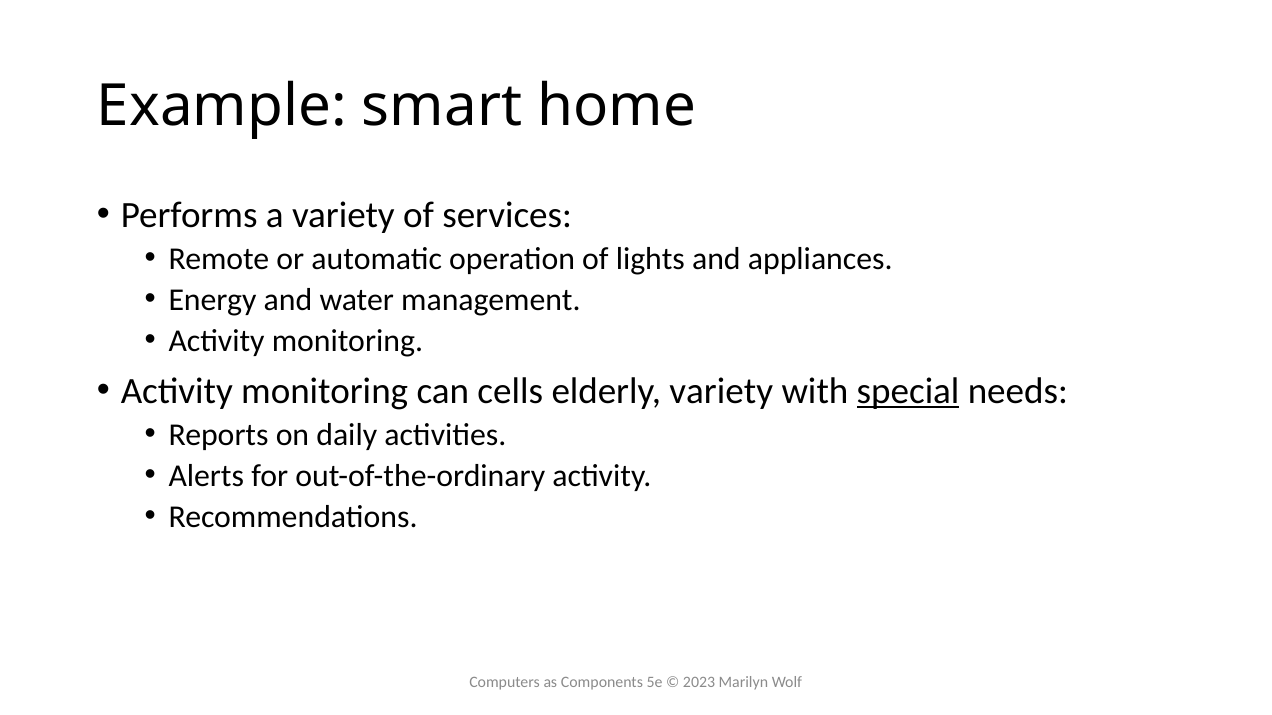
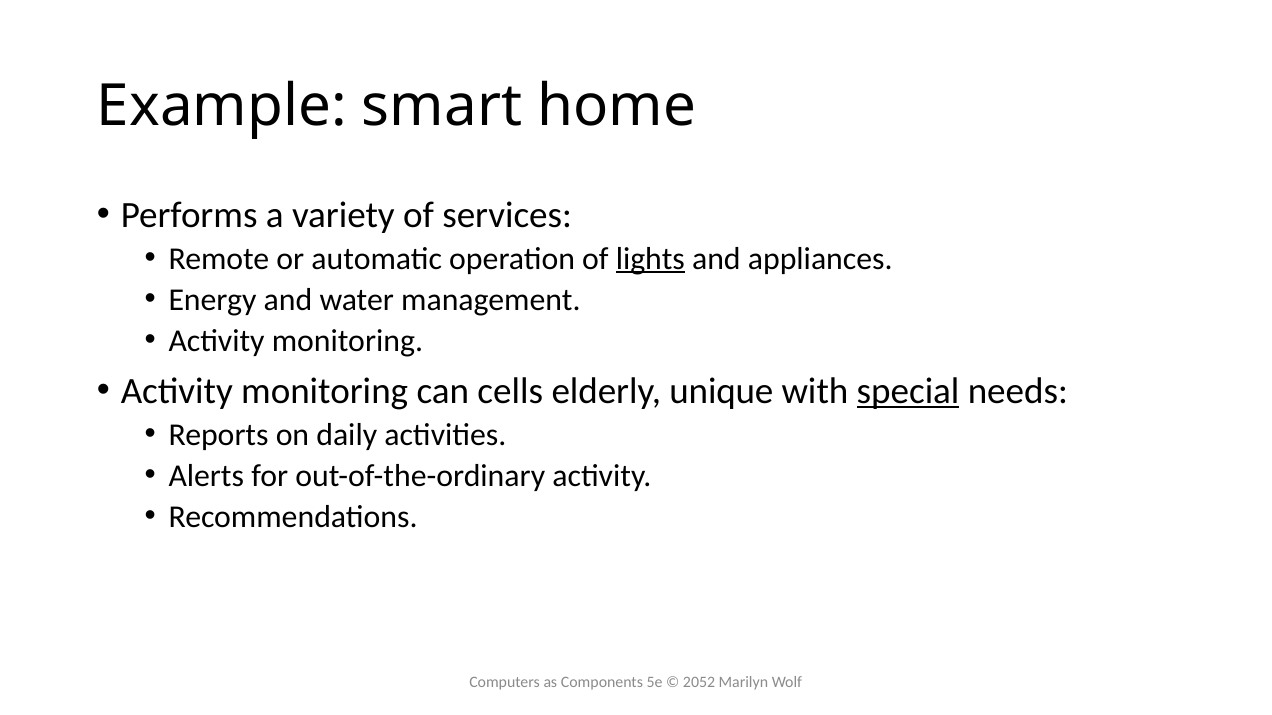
lights underline: none -> present (650, 259)
elderly variety: variety -> unique (721, 391)
2023: 2023 -> 2052 (699, 683)
